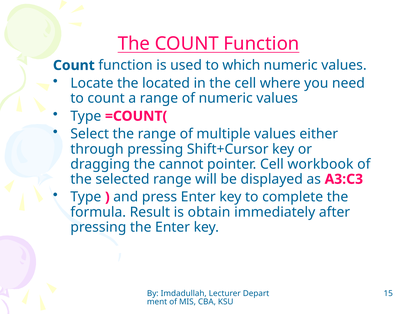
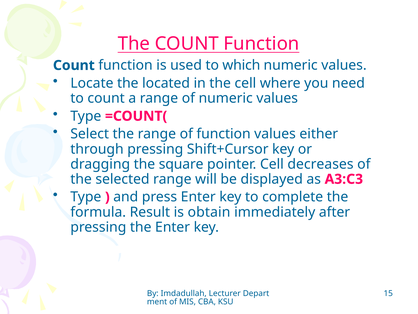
of multiple: multiple -> function (224, 134)
cannot: cannot -> square (181, 164)
workbook: workbook -> decreases (321, 164)
